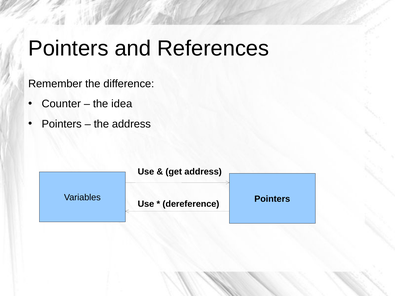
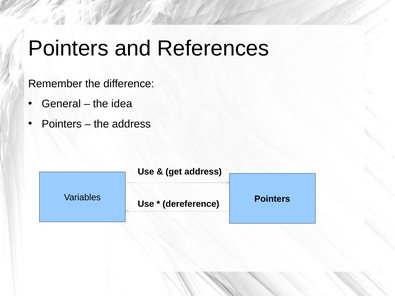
Counter: Counter -> General (61, 104)
